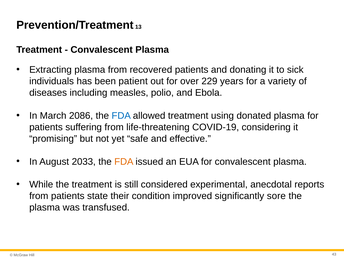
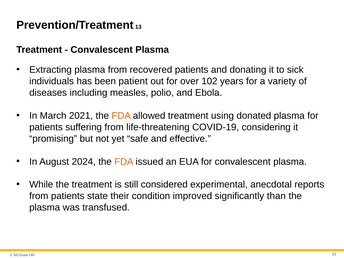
229: 229 -> 102 (209, 81)
2086: 2086 -> 2021 (81, 116)
FDA colour: blue -> orange (121, 116)
2033: 2033 -> 2024 (84, 162)
sore: sore -> than (276, 196)
